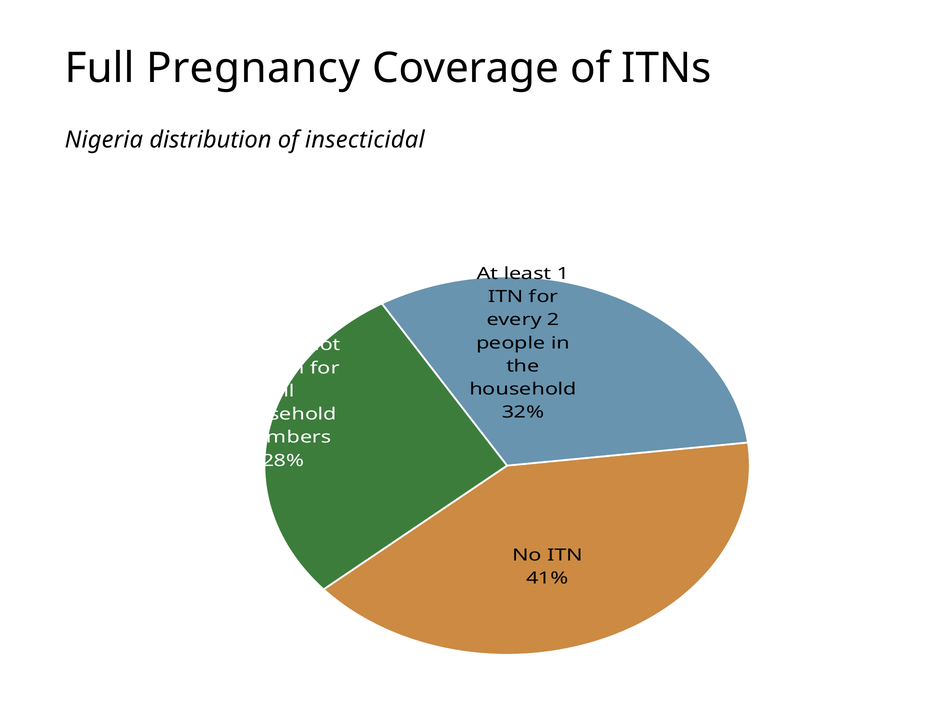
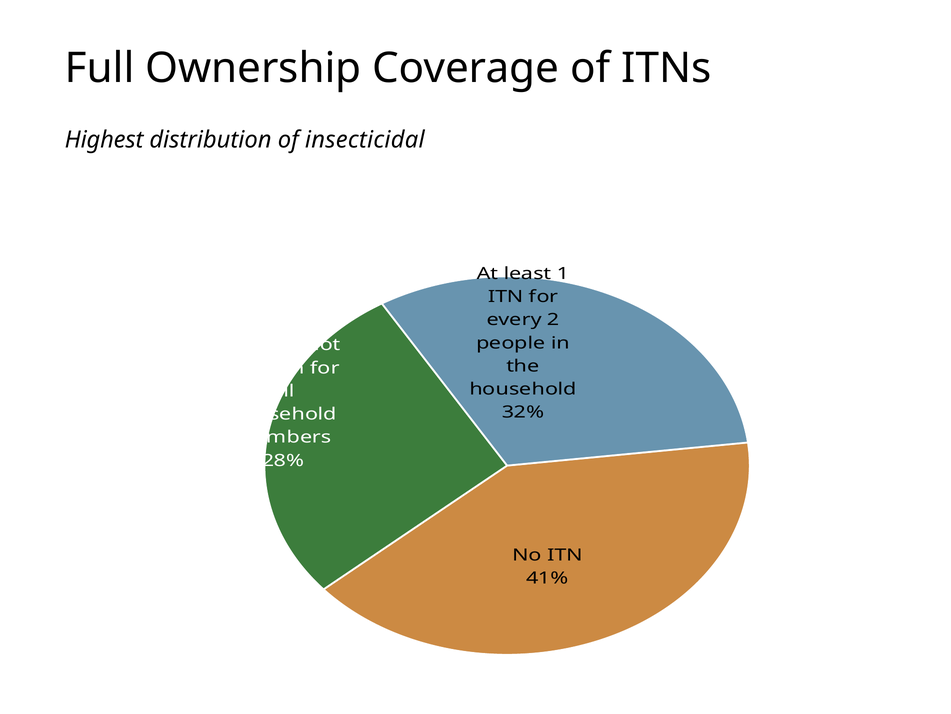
Pregnancy: Pregnancy -> Ownership (253, 68)
Nigeria: Nigeria -> Highest (104, 140)
